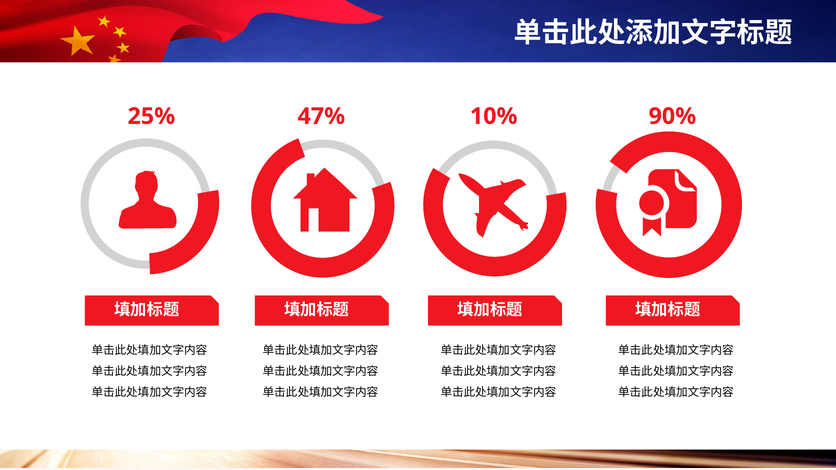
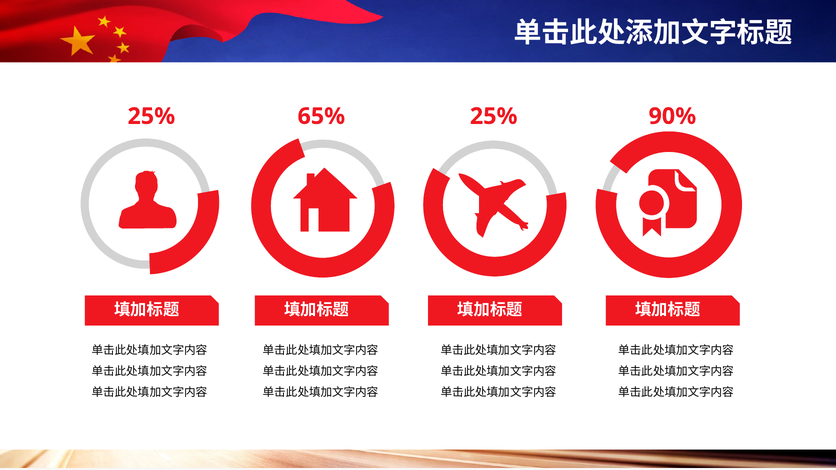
47%: 47% -> 65% (321, 116)
10%: 10% -> 25% (494, 116)
